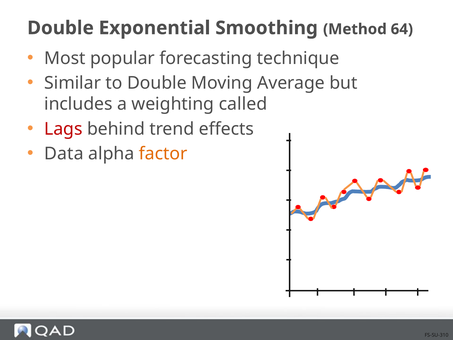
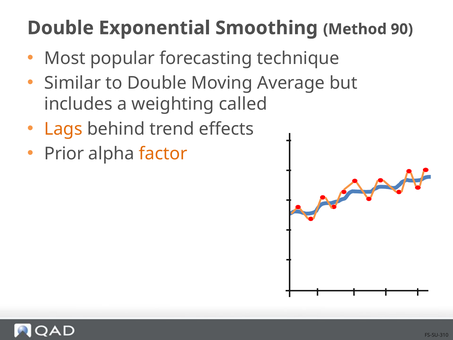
64: 64 -> 90 (402, 29)
Lags colour: red -> orange (63, 129)
Data: Data -> Prior (64, 153)
